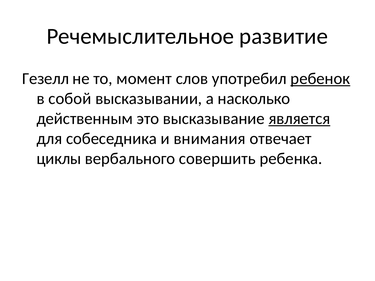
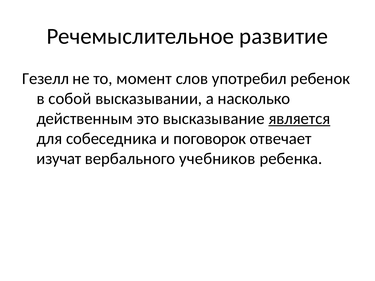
ребенок underline: present -> none (320, 79)
внимания: внимания -> поговорок (210, 139)
циклы: циклы -> изучат (59, 159)
совершить: совершить -> учебников (217, 159)
